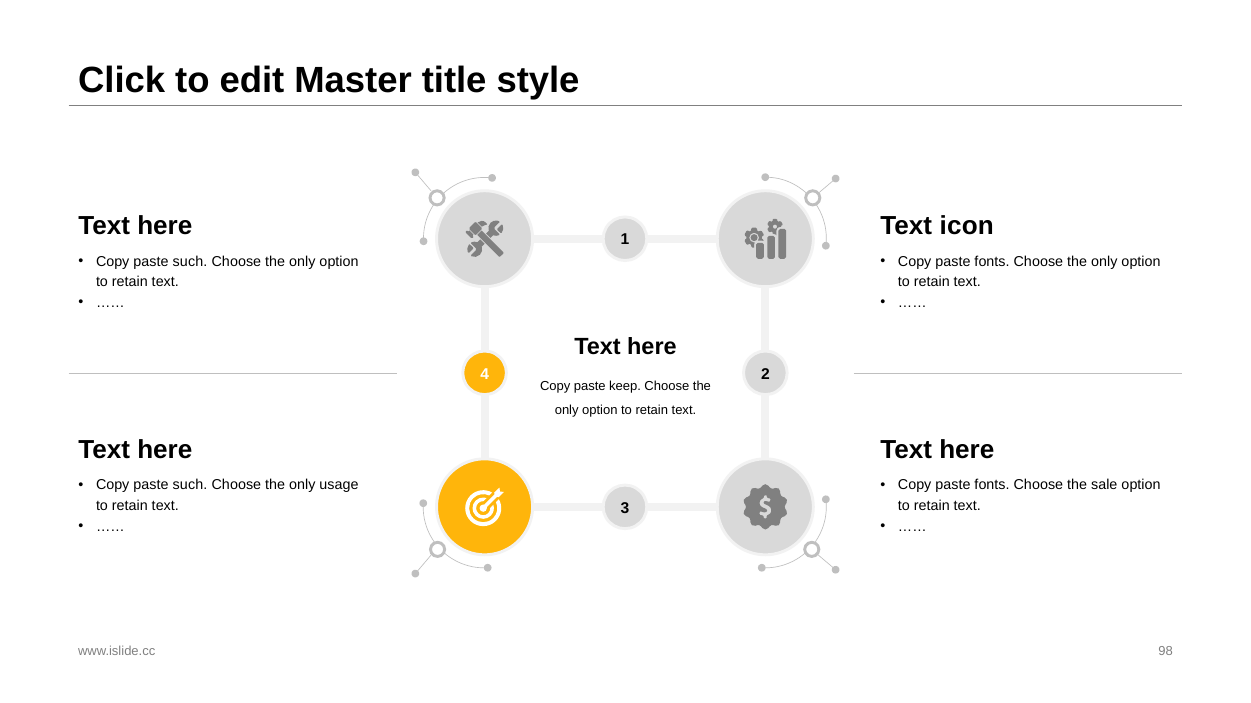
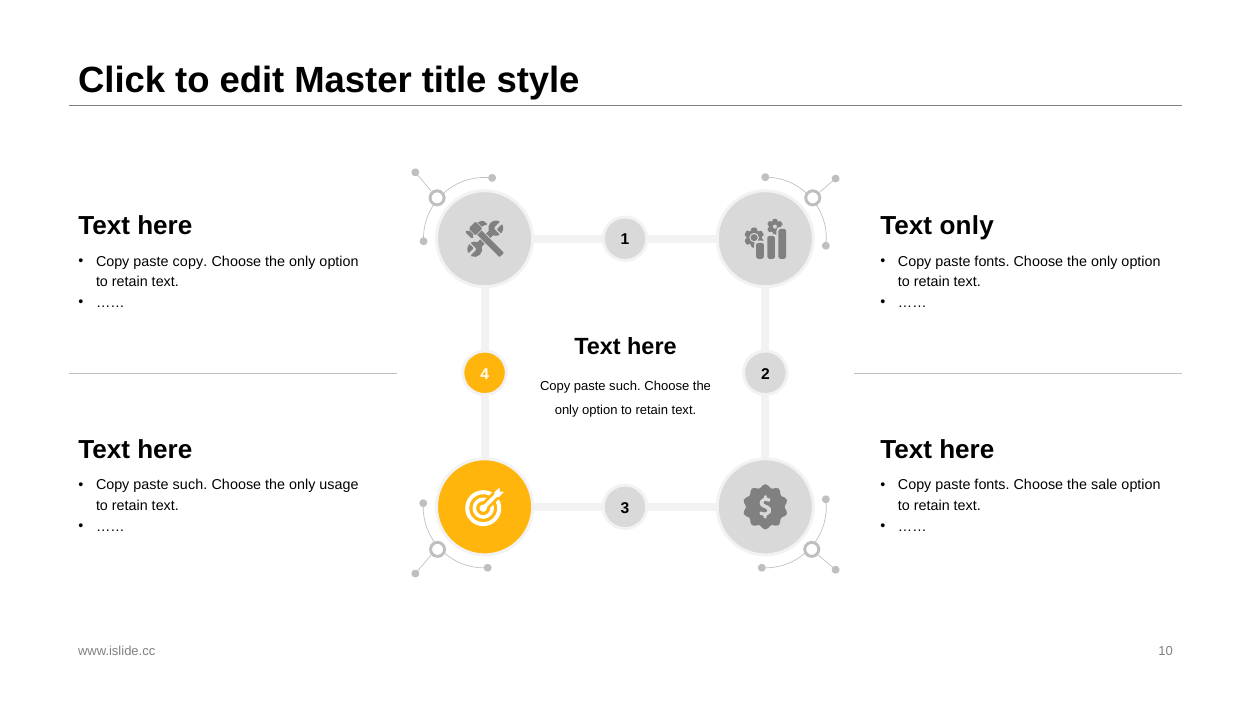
Text icon: icon -> only (967, 227)
such: such -> copy (190, 262)
keep: keep -> such (625, 387)
98: 98 -> 10 (1166, 652)
